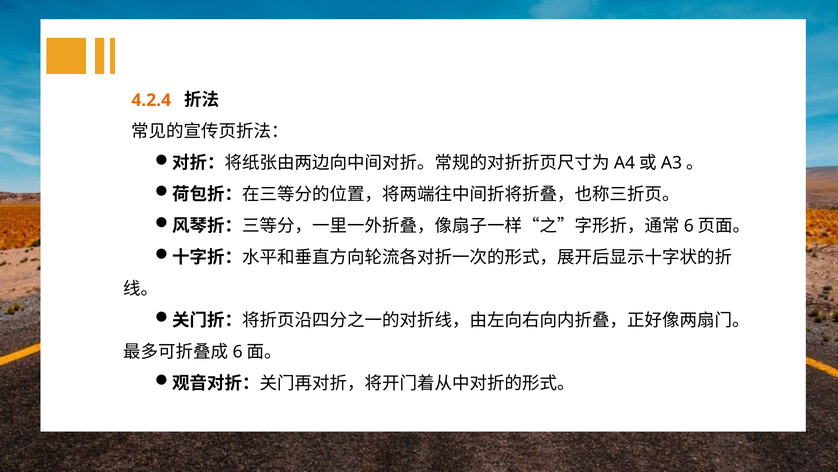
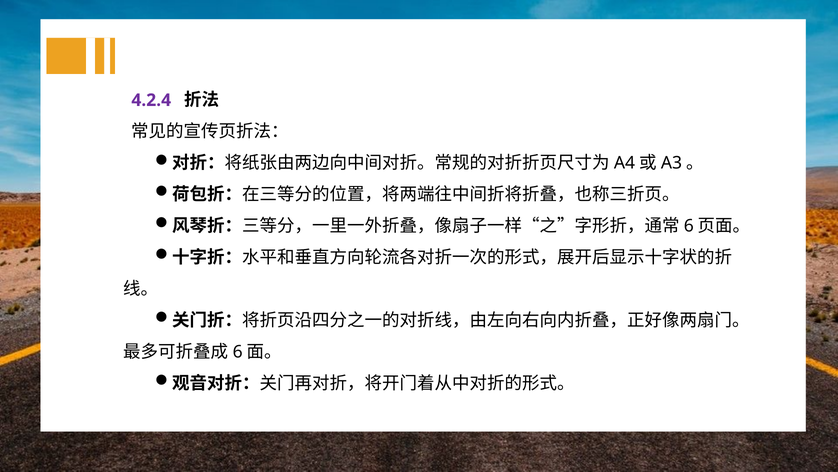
4.2.4 colour: orange -> purple (151, 100)
